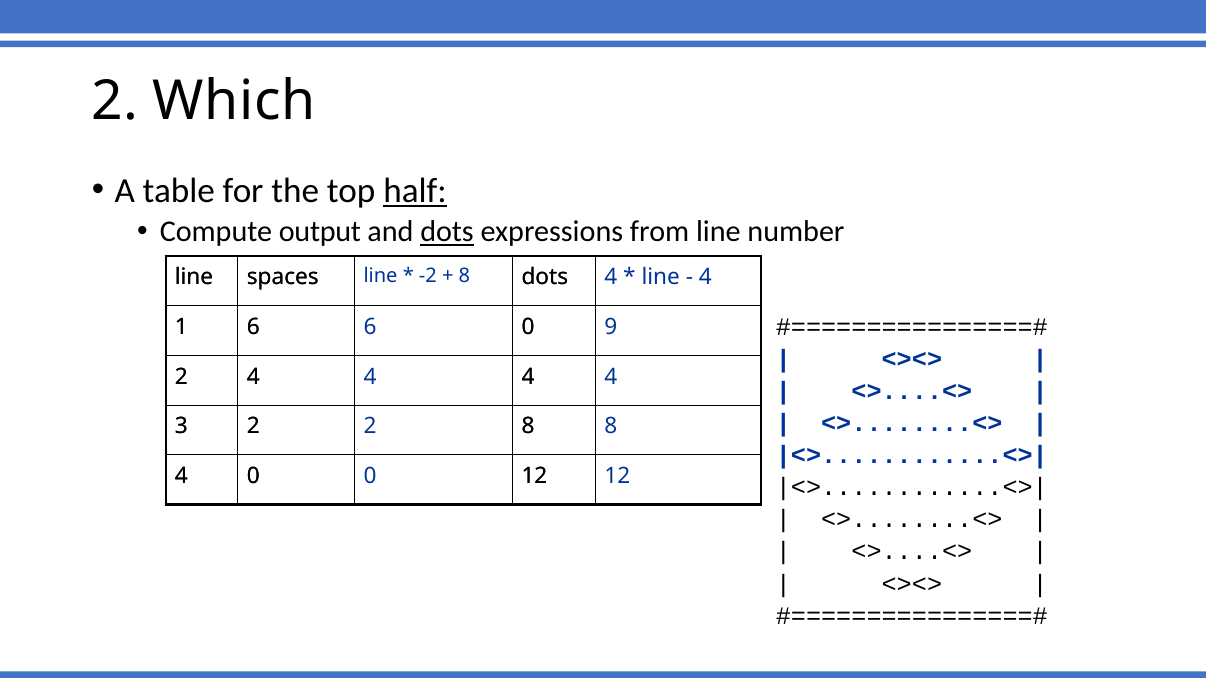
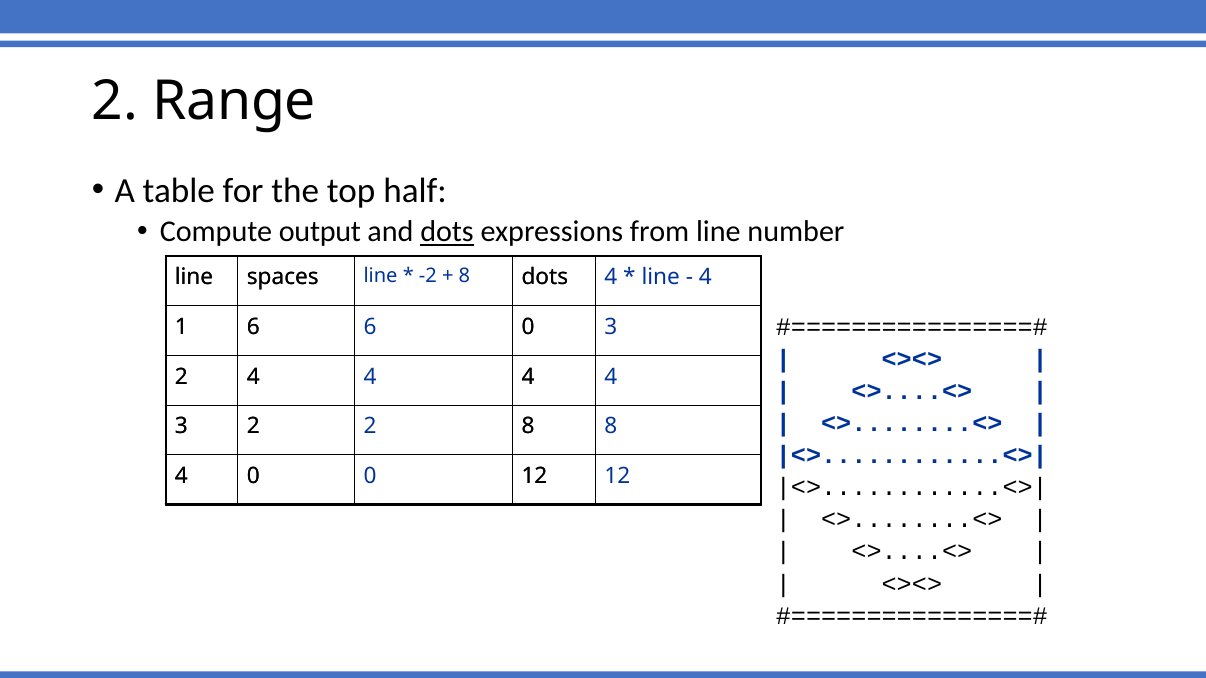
Which: Which -> Range (234, 101)
half underline: present -> none (415, 191)
9: 9 -> 3 (611, 327)
